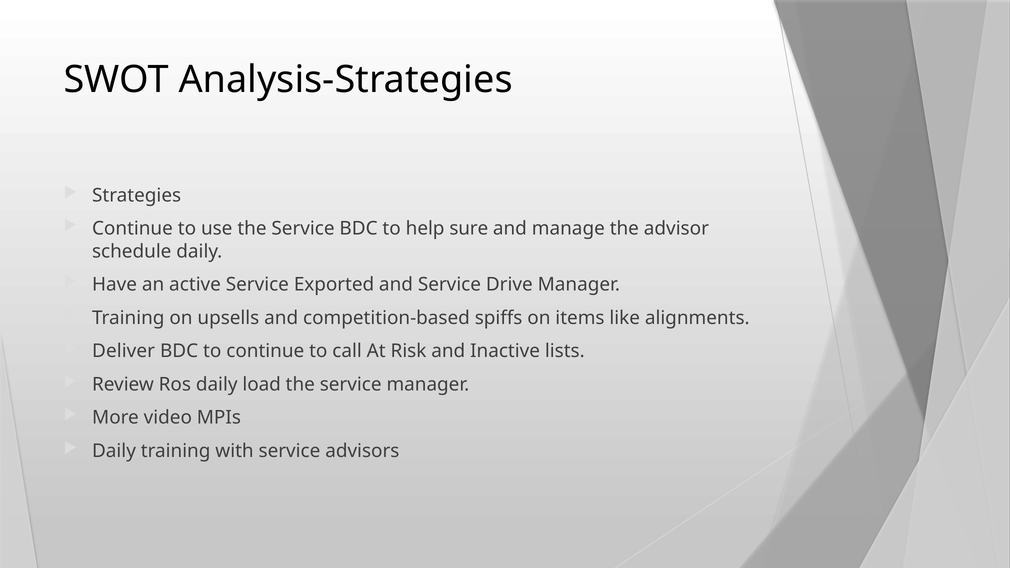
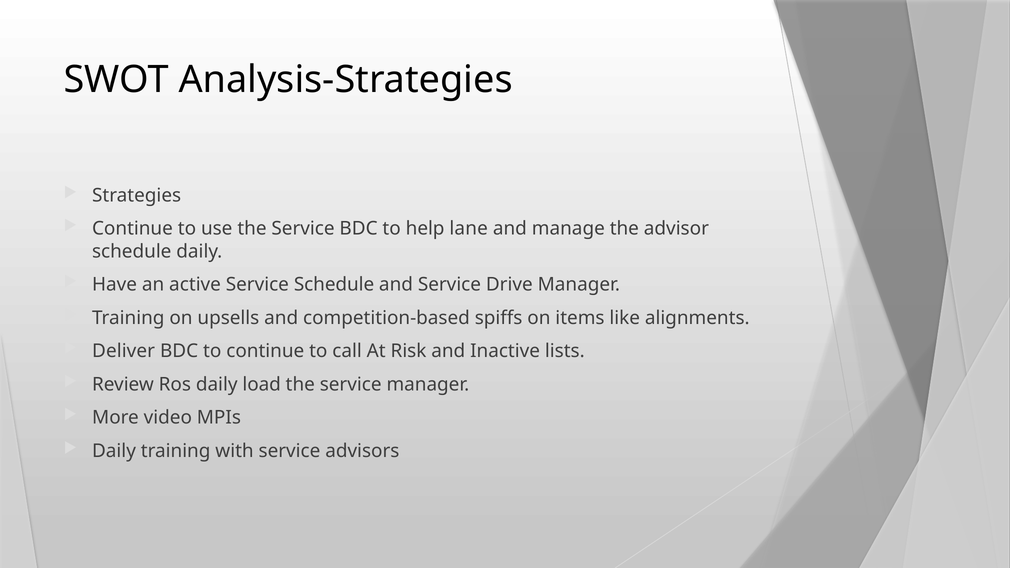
sure: sure -> lane (469, 229)
Service Exported: Exported -> Schedule (334, 285)
